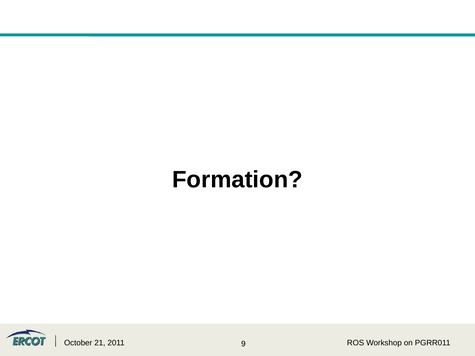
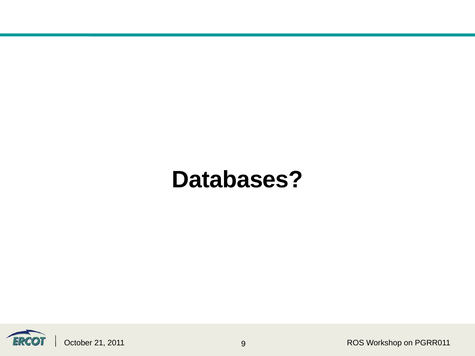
Formation: Formation -> Databases (238, 180)
